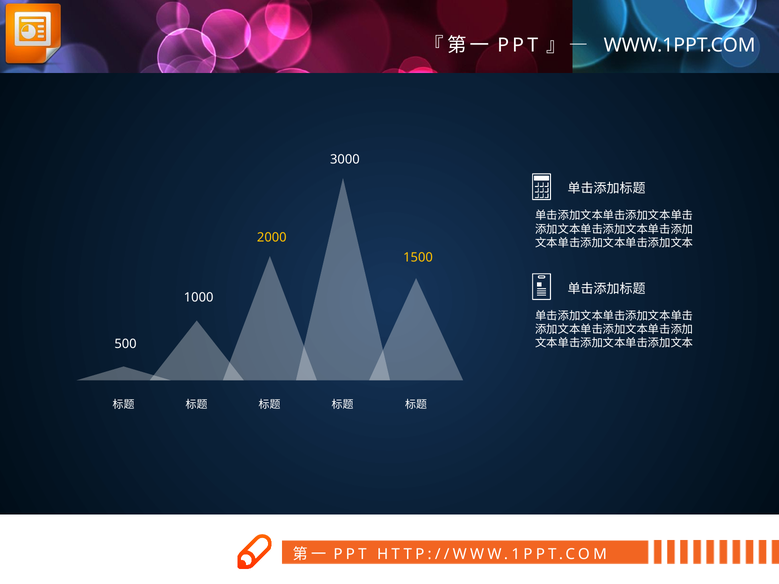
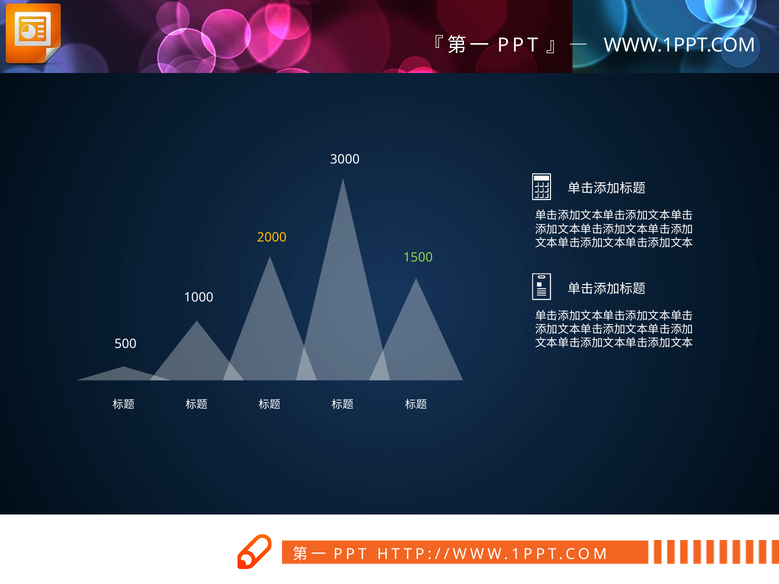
1500 colour: yellow -> light green (418, 257)
